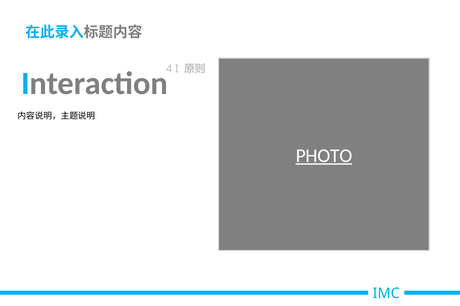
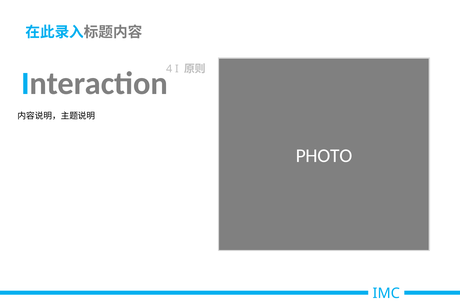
PHOTO underline: present -> none (324, 156)
